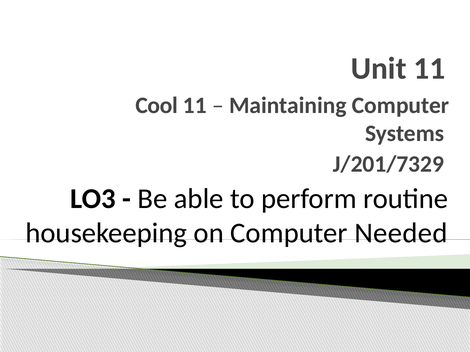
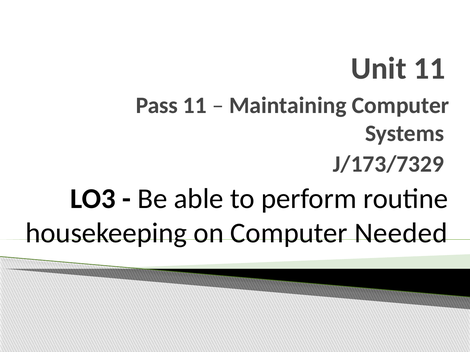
Cool: Cool -> Pass (157, 105)
J/201/7329: J/201/7329 -> J/173/7329 (388, 164)
